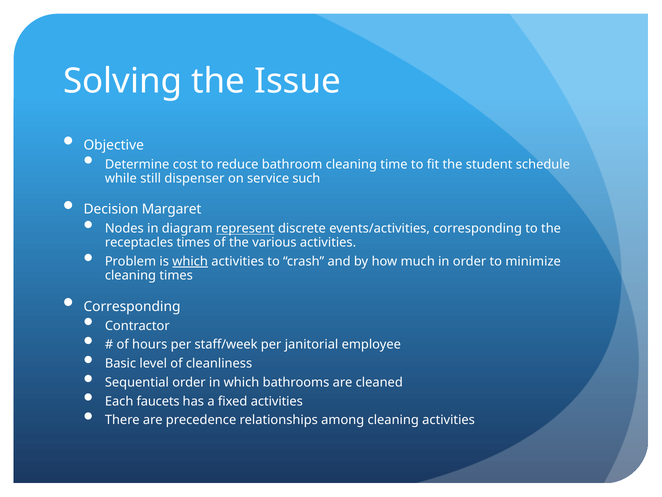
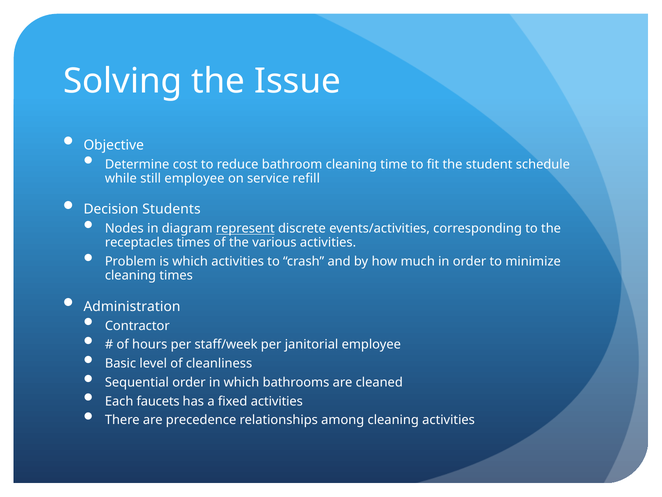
still dispenser: dispenser -> employee (194, 178)
such: such -> refill (306, 178)
Margaret: Margaret -> Students (172, 209)
which underline: present -> none (190, 261)
Corresponding: Corresponding -> Administration (132, 306)
